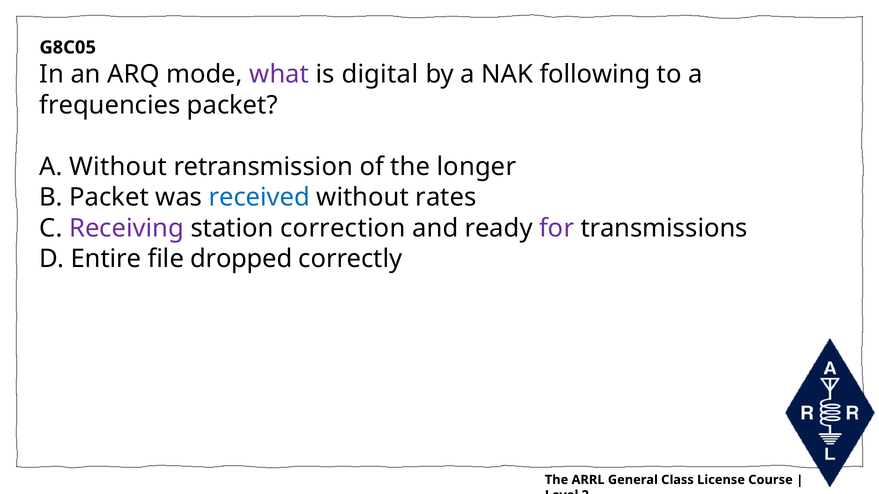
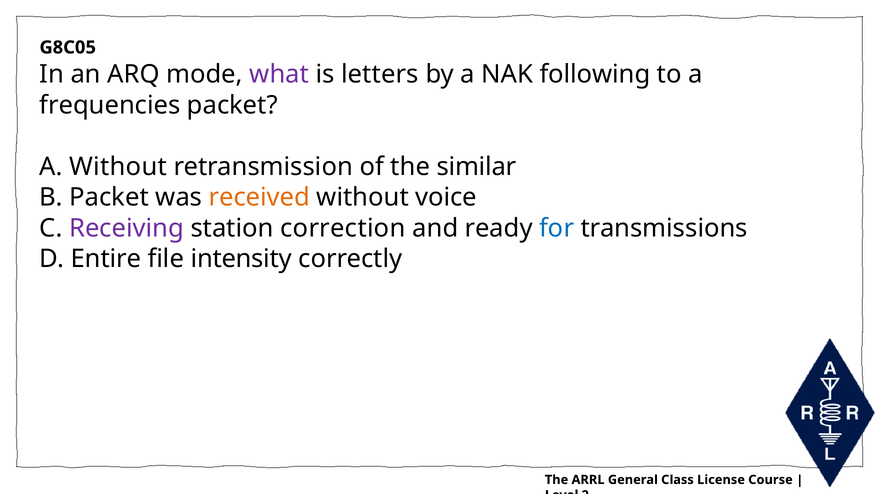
digital: digital -> letters (380, 74)
longer: longer -> similar (477, 167)
received colour: blue -> orange (259, 198)
rates: rates -> voice (446, 198)
for colour: purple -> blue (557, 228)
dropped: dropped -> intensity (241, 259)
